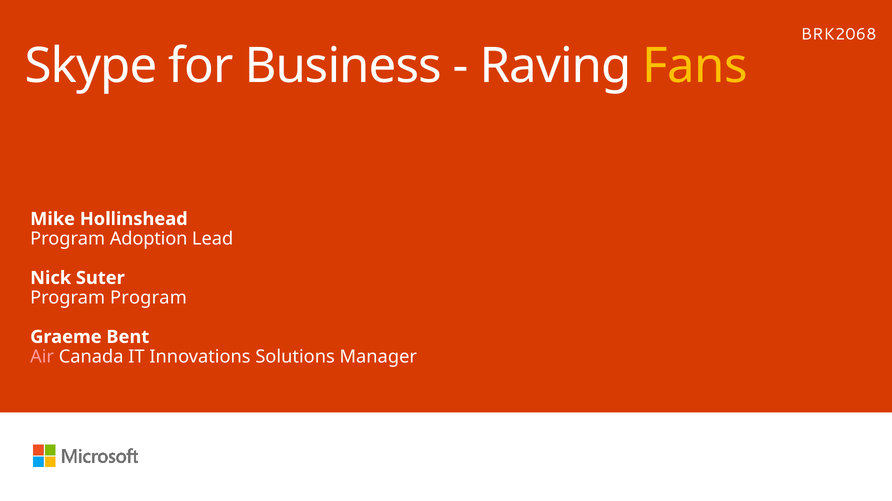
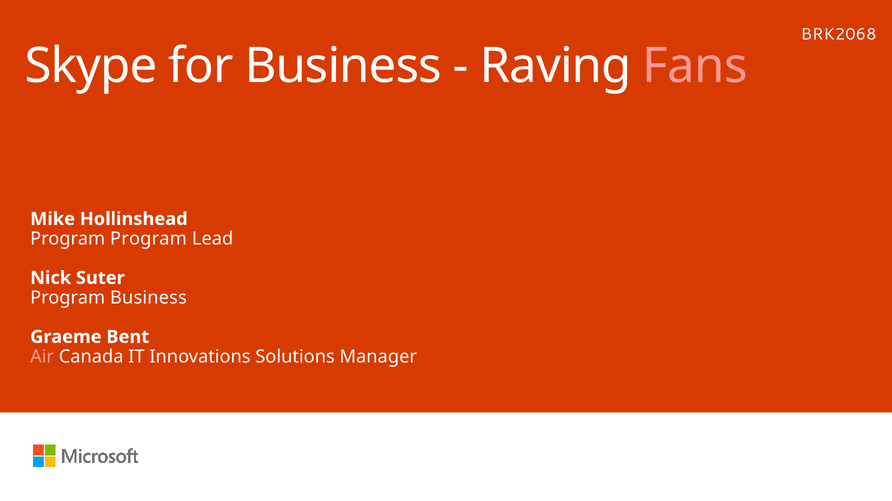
Fans colour: yellow -> pink (695, 66)
Program Adoption: Adoption -> Program (148, 239)
Program Program: Program -> Business (148, 298)
